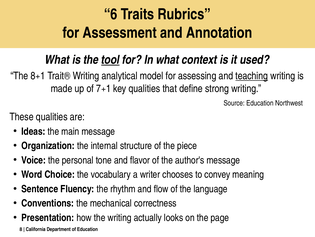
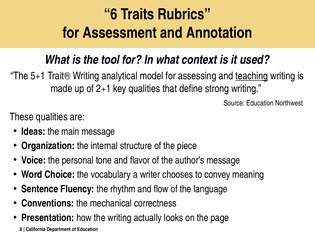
tool underline: present -> none (110, 60)
8+1: 8+1 -> 5+1 (38, 76)
7+1: 7+1 -> 2+1 (104, 88)
